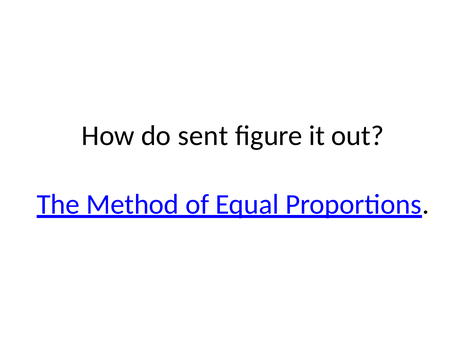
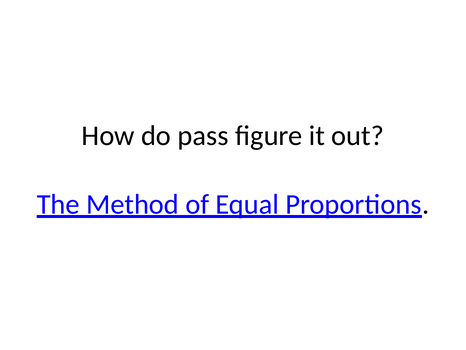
sent: sent -> pass (203, 136)
